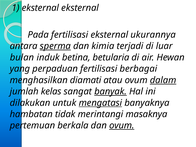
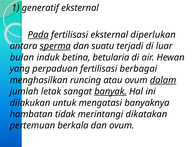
1 eksternal: eksternal -> generatif (40, 8)
Pada underline: none -> present (38, 35)
ukurannya: ukurannya -> diperlukan (153, 35)
kimia: kimia -> suatu (103, 46)
diamati: diamati -> runcing (86, 80)
kelas: kelas -> letak (51, 91)
mengatasi underline: present -> none (100, 103)
masaknya: masaknya -> dikatakan (146, 114)
ovum underline: present -> none (122, 126)
